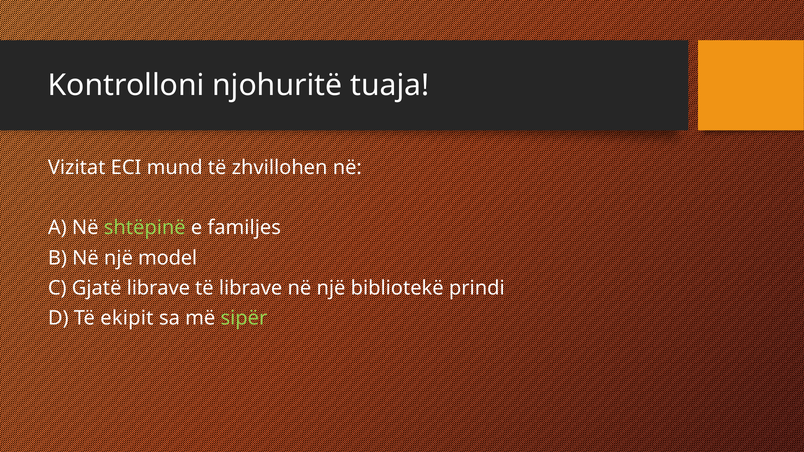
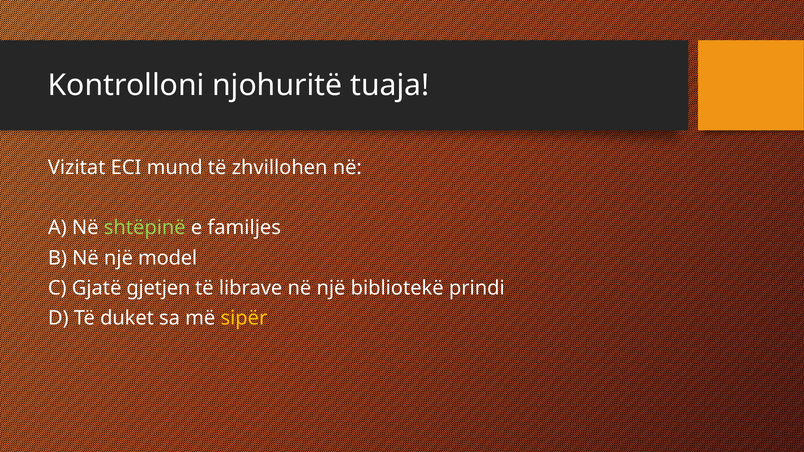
Gjatë librave: librave -> gjetjen (158, 288)
ekipit: ekipit -> duket (127, 318)
sipër colour: light green -> yellow (244, 318)
